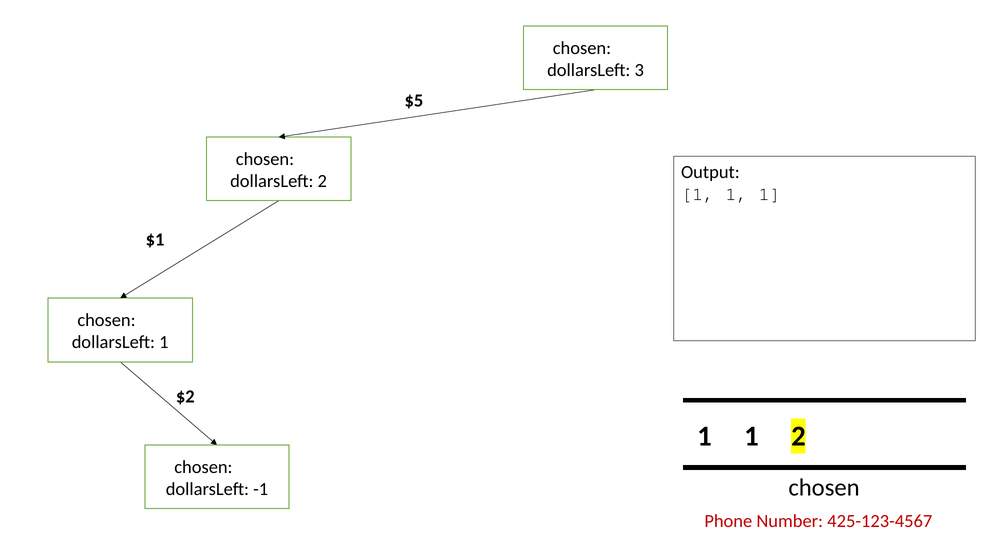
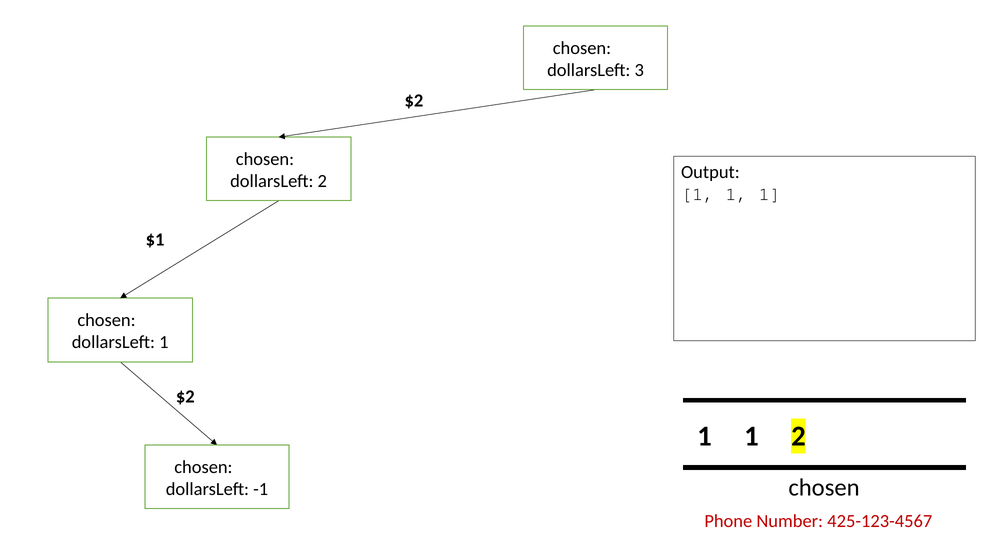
$5: $5 -> $2 (414, 101)
